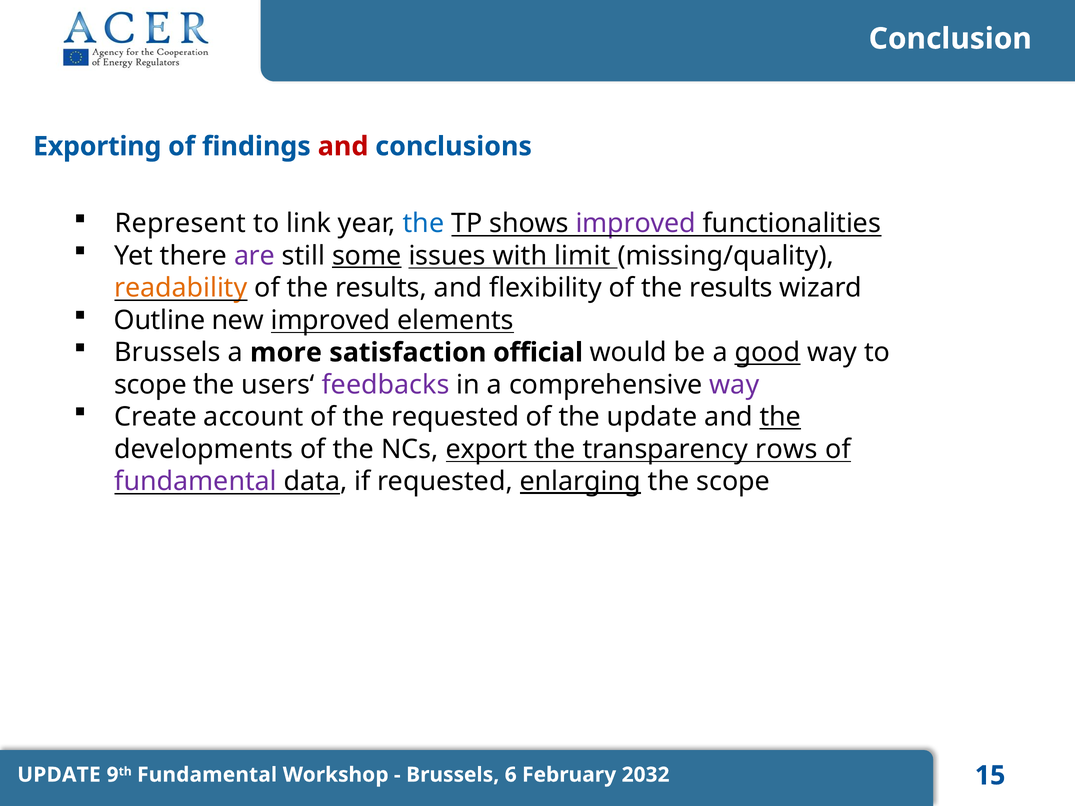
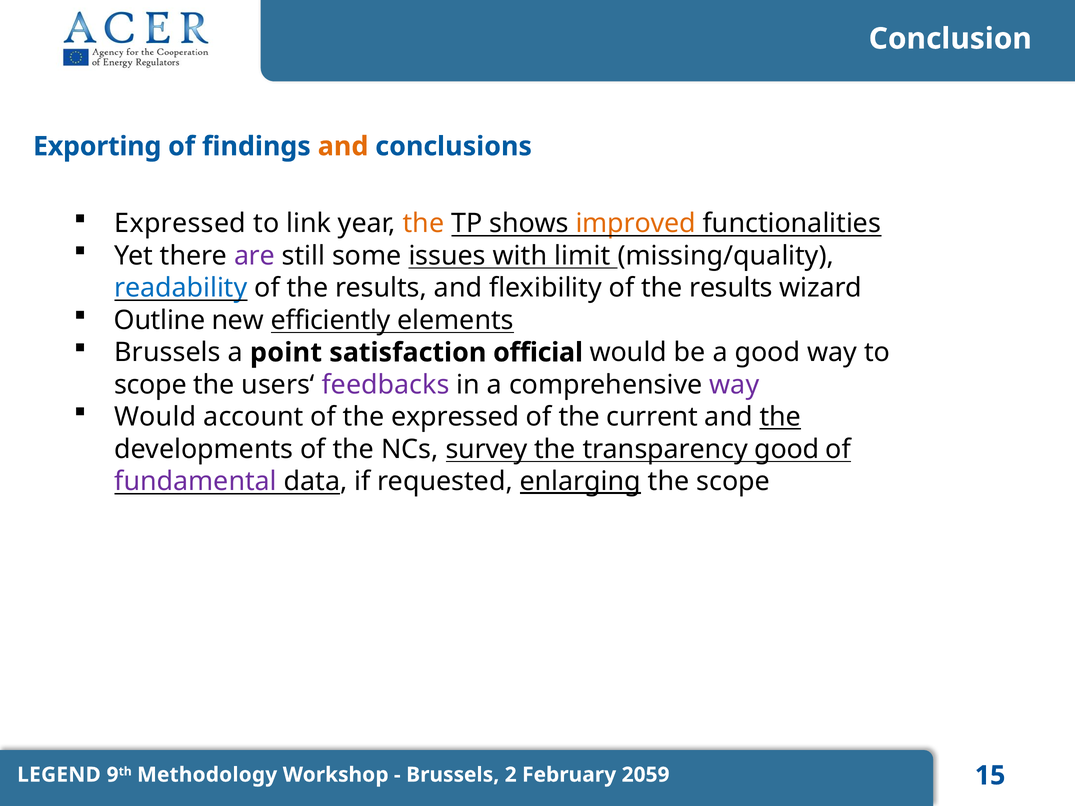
and colour: red -> orange (343, 146)
Represent: Represent -> Expressed (180, 224)
the colour: blue -> orange (424, 224)
improved colour: purple -> orange (636, 224)
some underline: present -> none (367, 256)
readability colour: orange -> blue (181, 288)
new improved: improved -> efficiently (331, 320)
more: more -> point (286, 353)
good underline: present -> none (767, 353)
Create: Create -> Would (155, 417)
the requested: requested -> expressed (455, 417)
the update: update -> current (652, 417)
export: export -> survey (487, 449)
transparency rows: rows -> good (787, 449)
UPDATE: UPDATE -> LEGEND (59, 775)
9th Fundamental: Fundamental -> Methodology (207, 775)
6: 6 -> 2 (511, 775)
2032: 2032 -> 2059 (646, 775)
